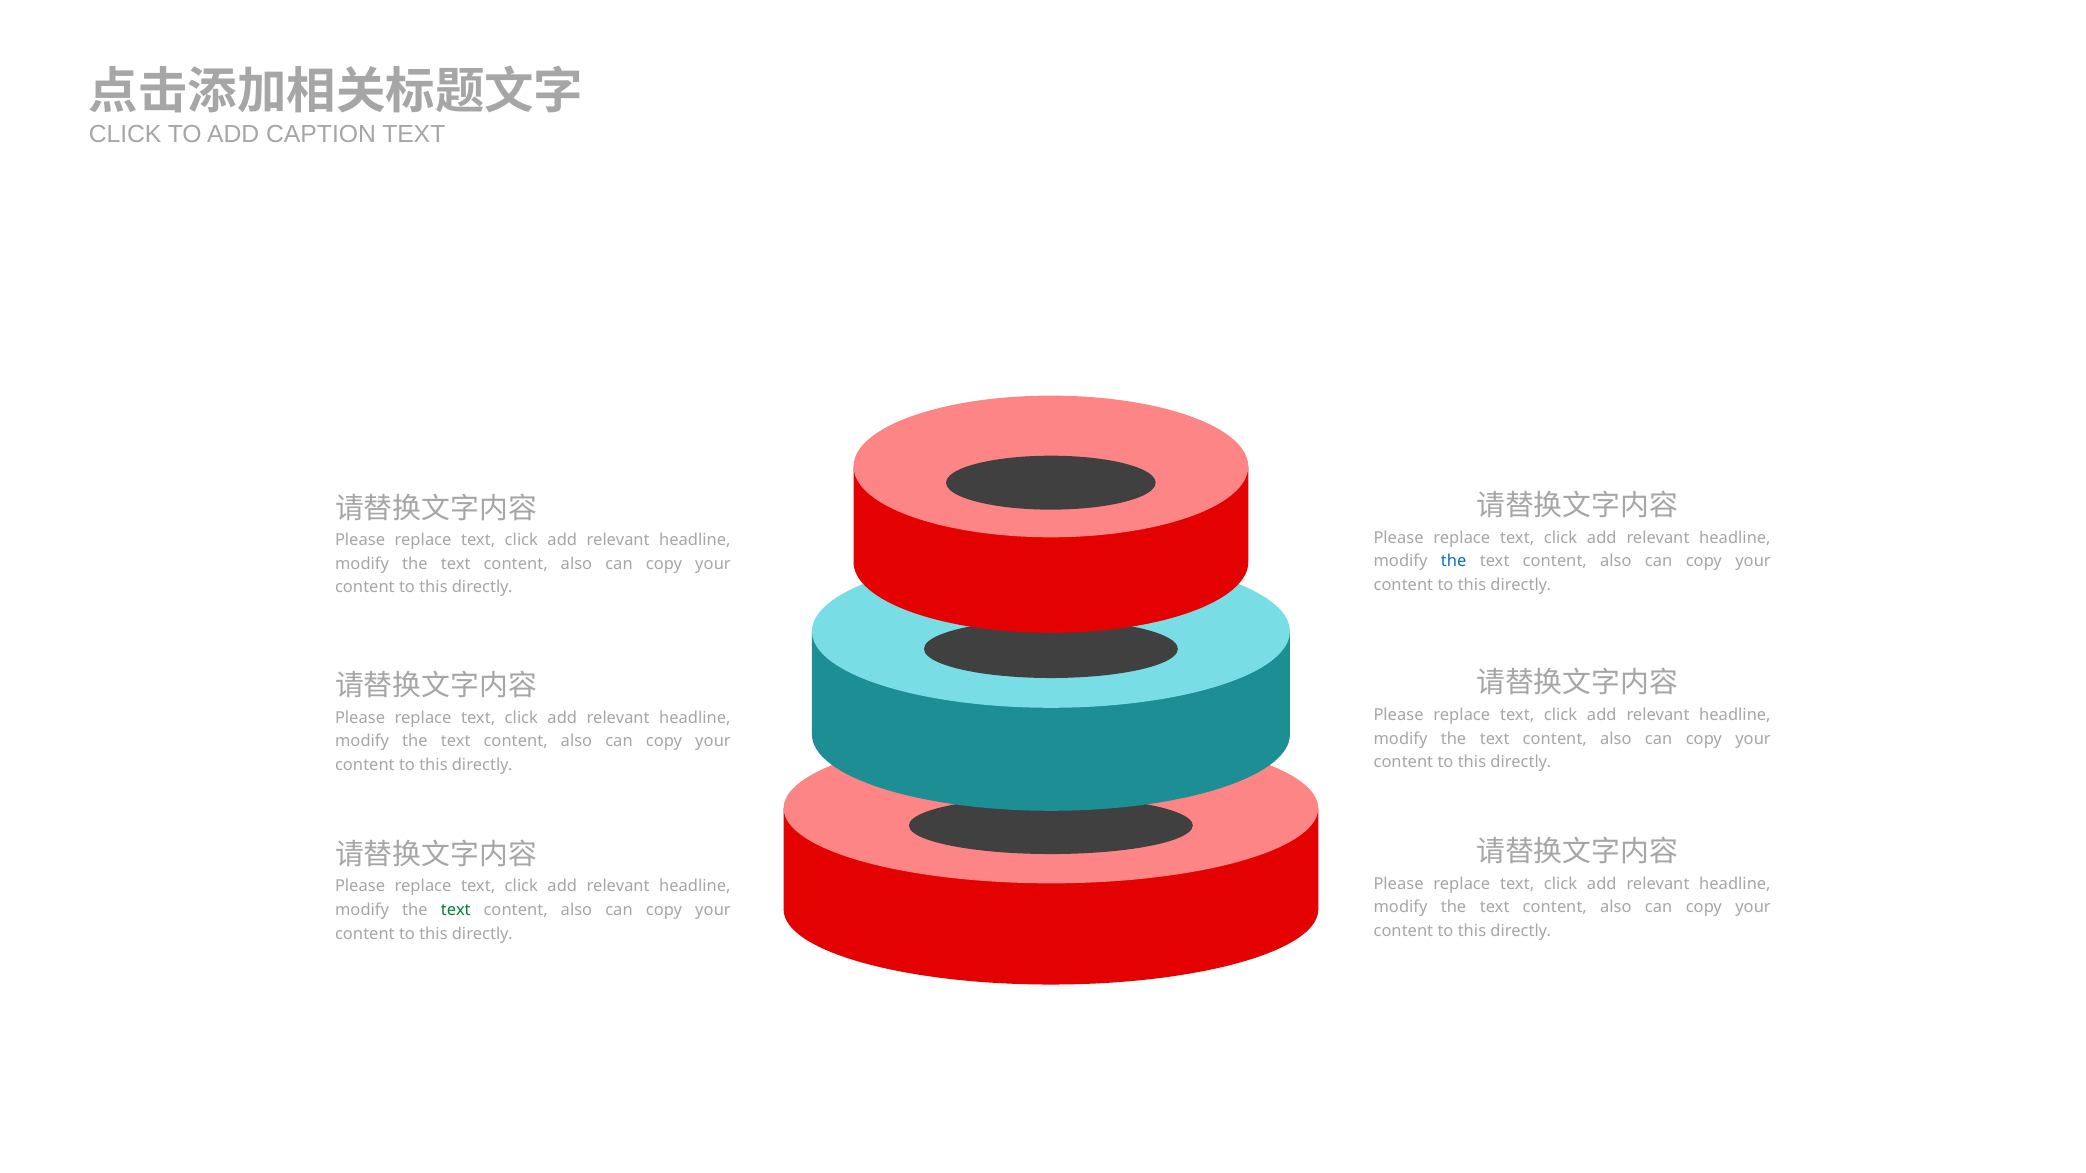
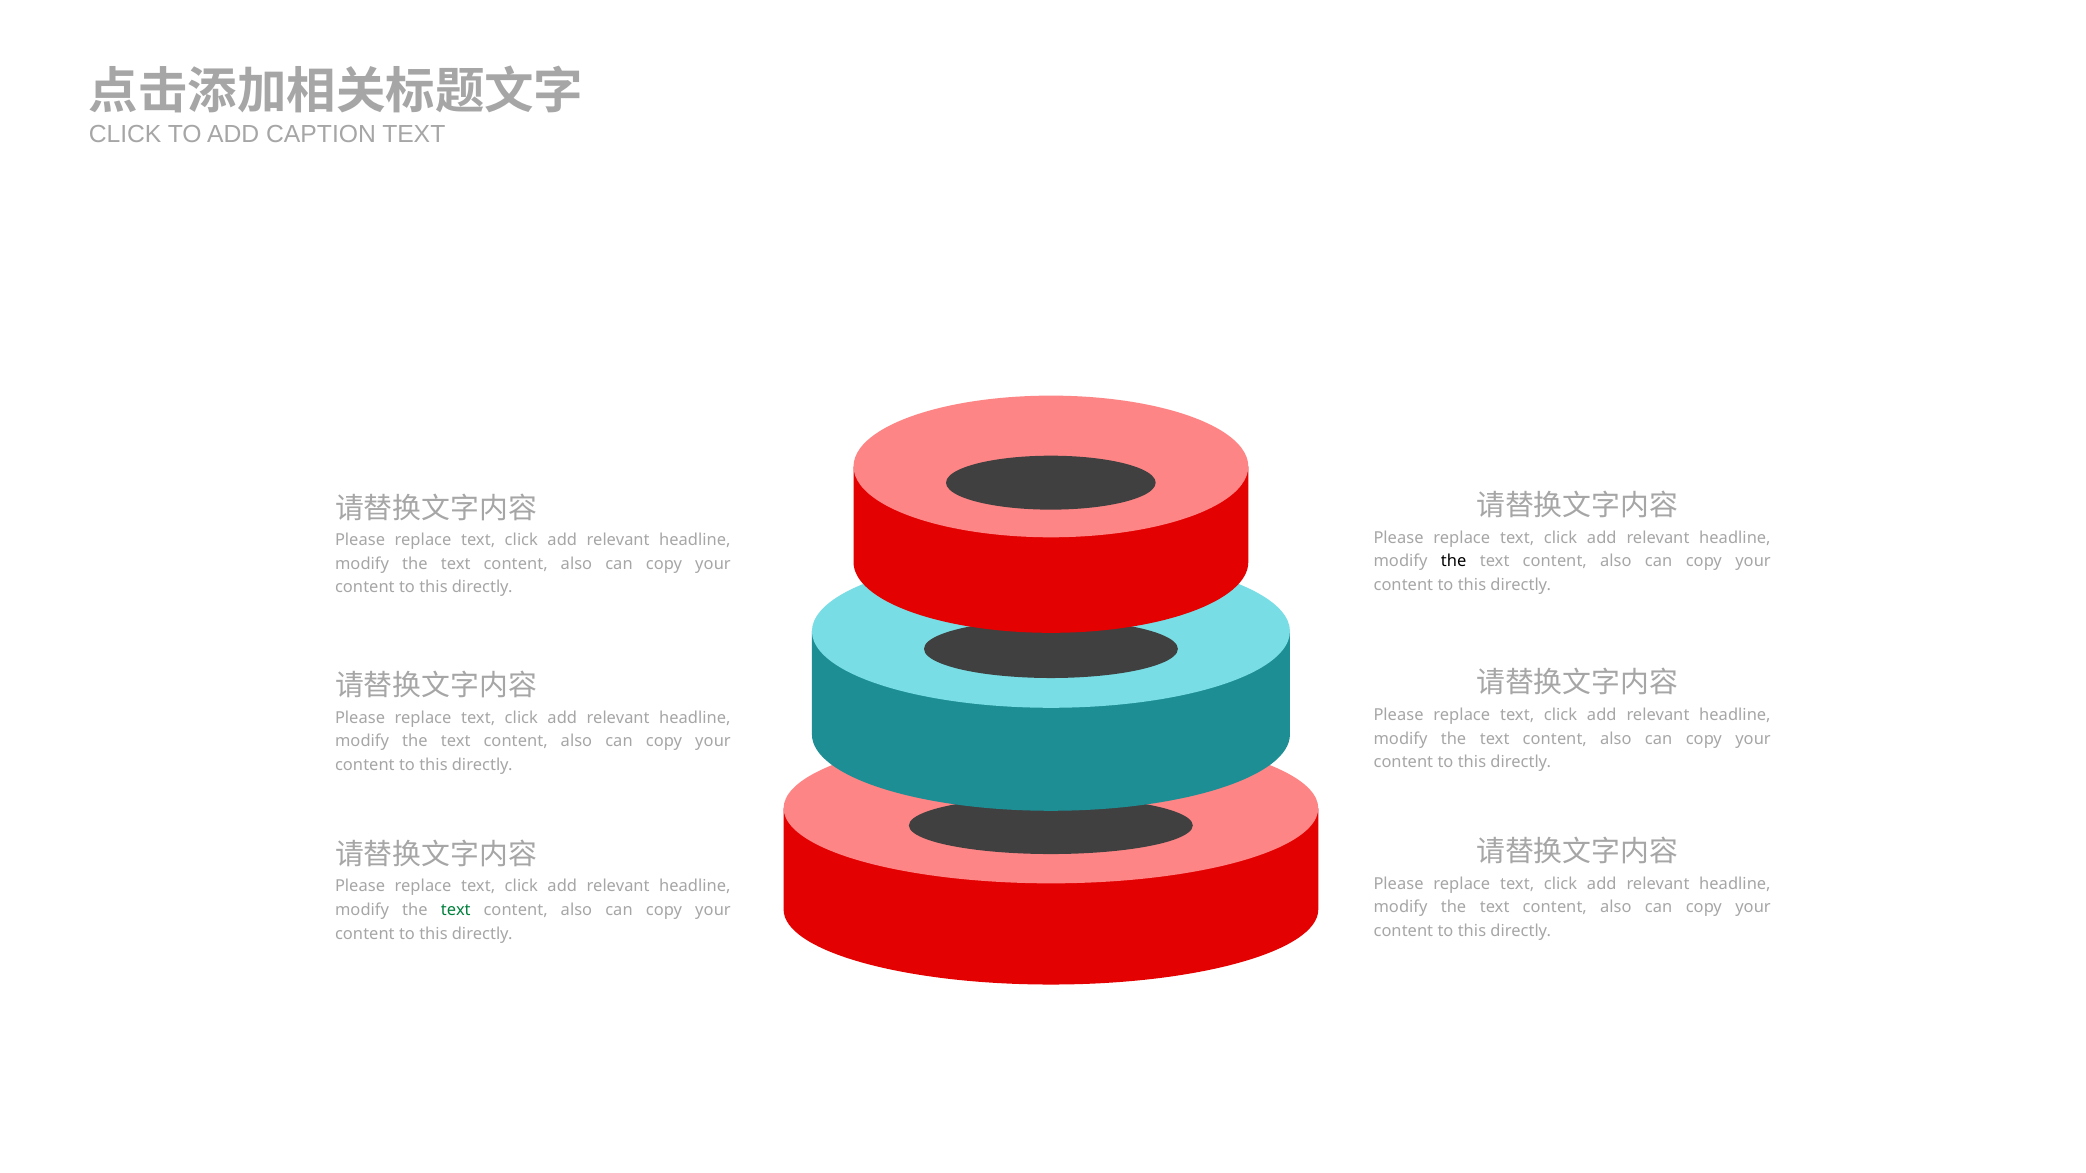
the colour: blue -> black (1454, 561)
